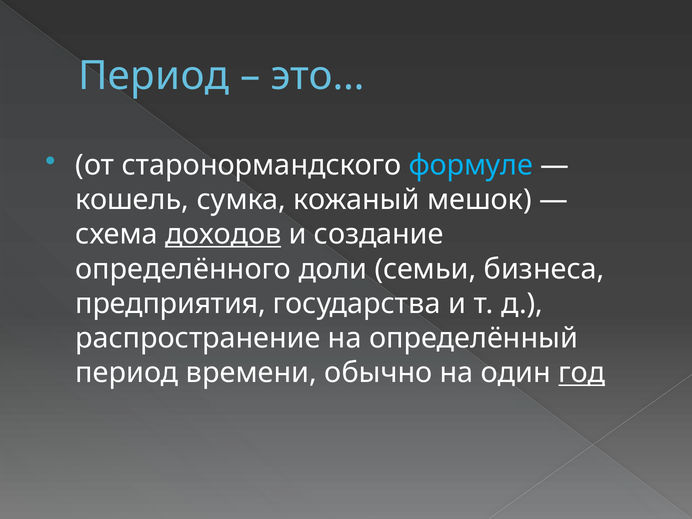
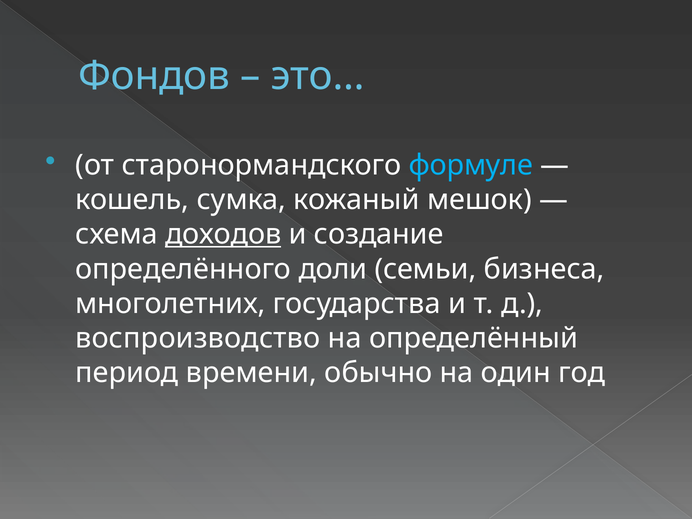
Период: Период -> Фондов (154, 76)
предприятия: предприятия -> многолетних (170, 304)
распространение: распространение -> воспроизводство (198, 338)
год underline: present -> none (582, 373)
